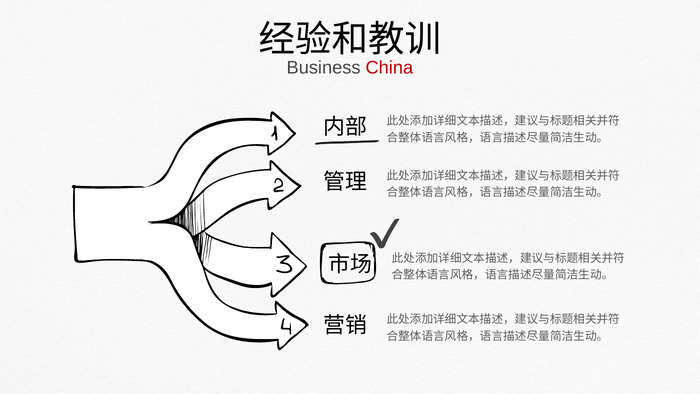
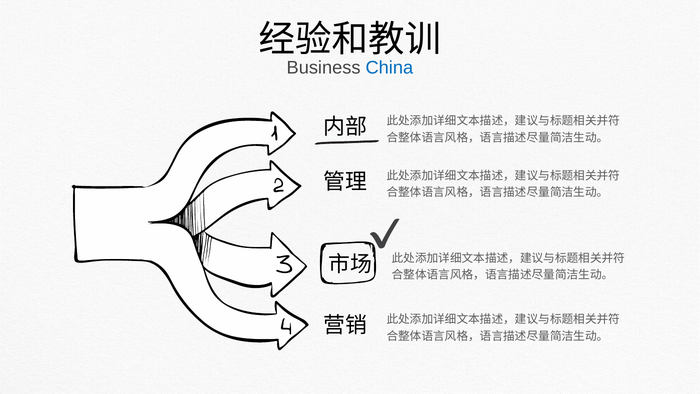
China colour: red -> blue (389, 68)
